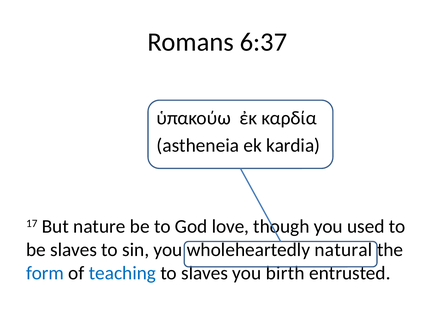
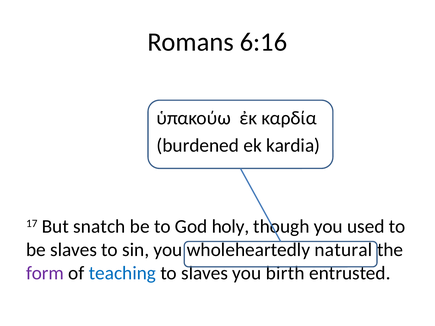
6:37: 6:37 -> 6:16 (263, 42)
astheneia: astheneia -> burdened (198, 145)
nature: nature -> snatch (99, 227)
love: love -> holy (230, 227)
form colour: blue -> purple (45, 273)
